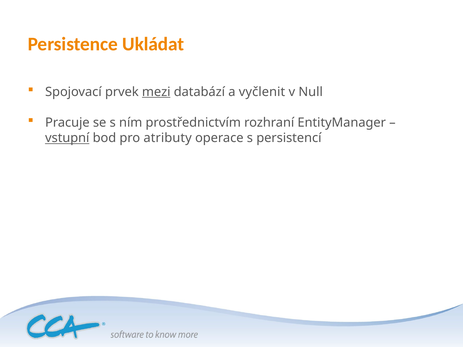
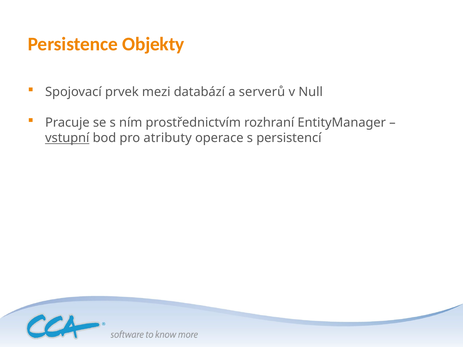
Ukládat: Ukládat -> Objekty (153, 44)
mezi underline: present -> none (156, 92)
vyčlenit: vyčlenit -> serverů (262, 92)
